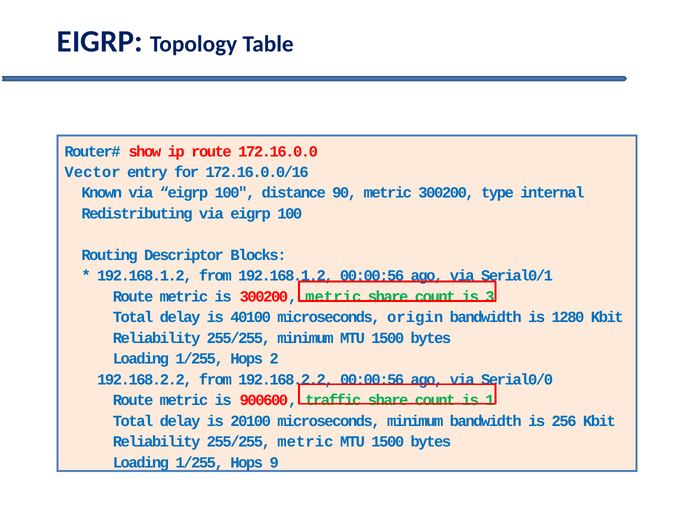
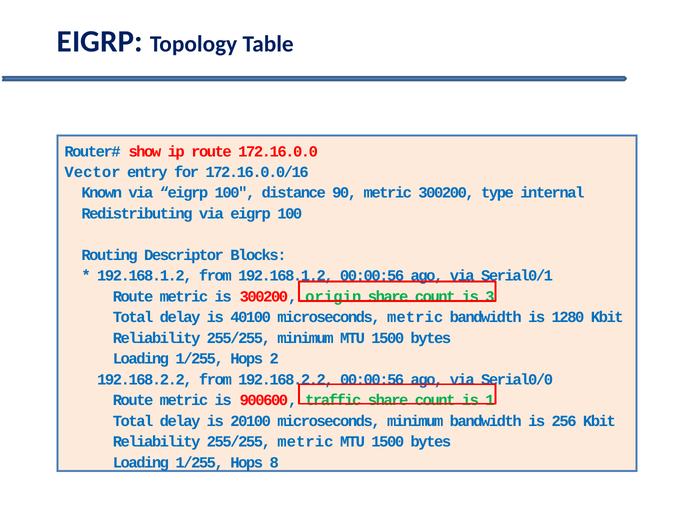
300200 metric: metric -> origin (333, 297)
microseconds origin: origin -> metric (415, 317)
9: 9 -> 8 (274, 463)
